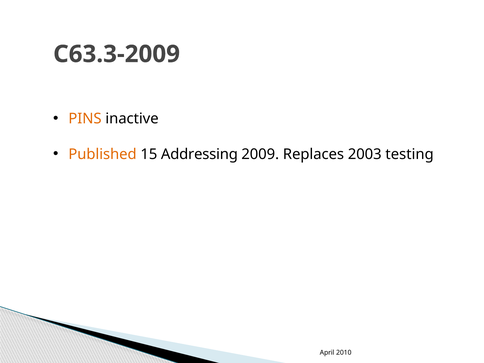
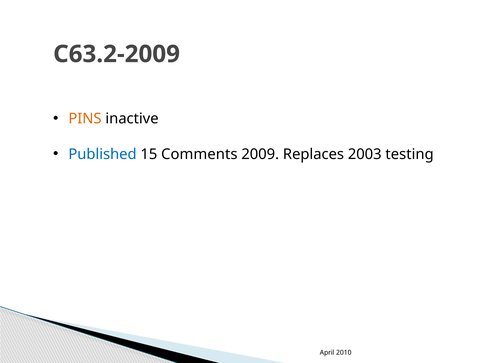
C63.3-2009: C63.3-2009 -> C63.2-2009 (117, 54)
Published colour: orange -> blue (103, 154)
Addressing: Addressing -> Comments (199, 154)
